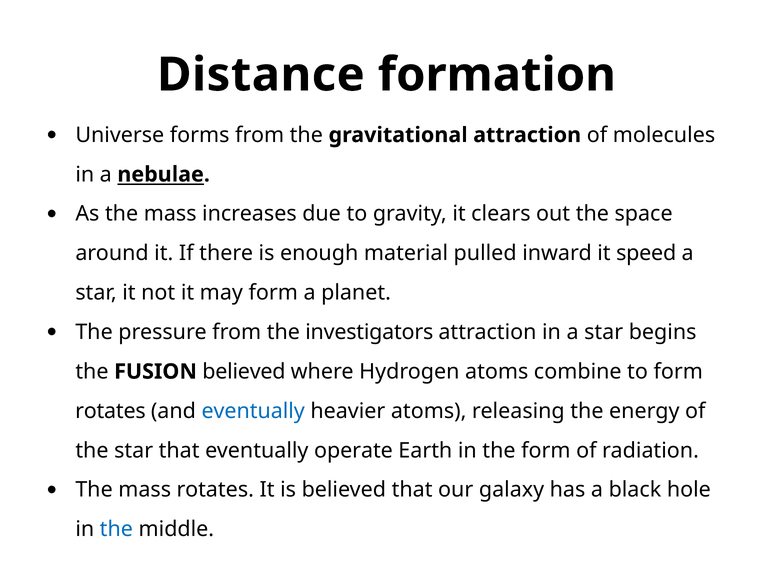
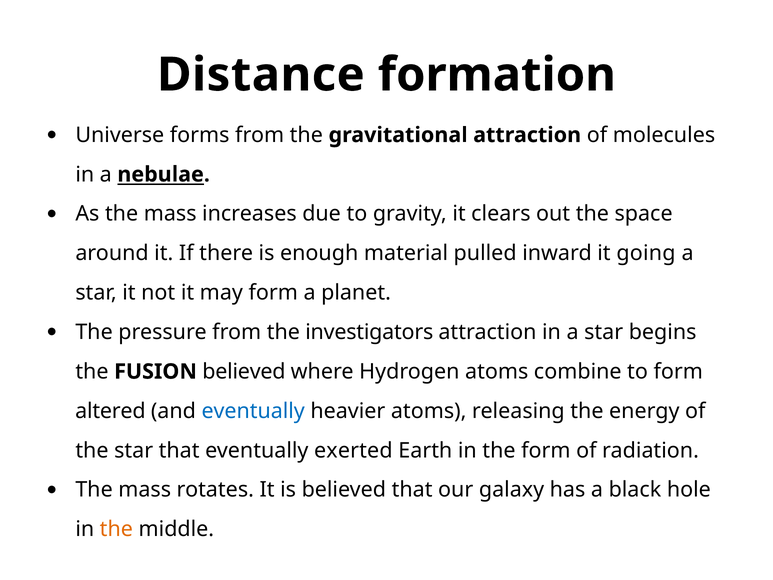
speed: speed -> going (646, 253)
rotates: rotates -> altered (110, 411)
operate: operate -> exerted (353, 450)
the colour: blue -> orange (116, 529)
